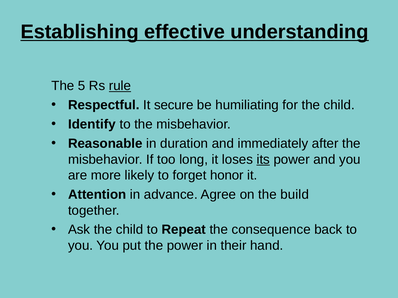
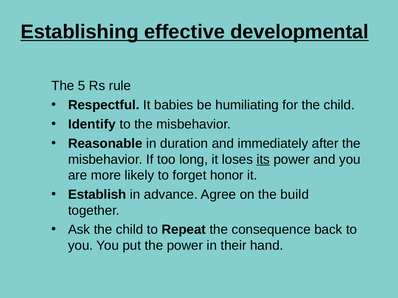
understanding: understanding -> developmental (299, 32)
rule underline: present -> none (120, 86)
secure: secure -> babies (174, 105)
Attention: Attention -> Establish (97, 195)
